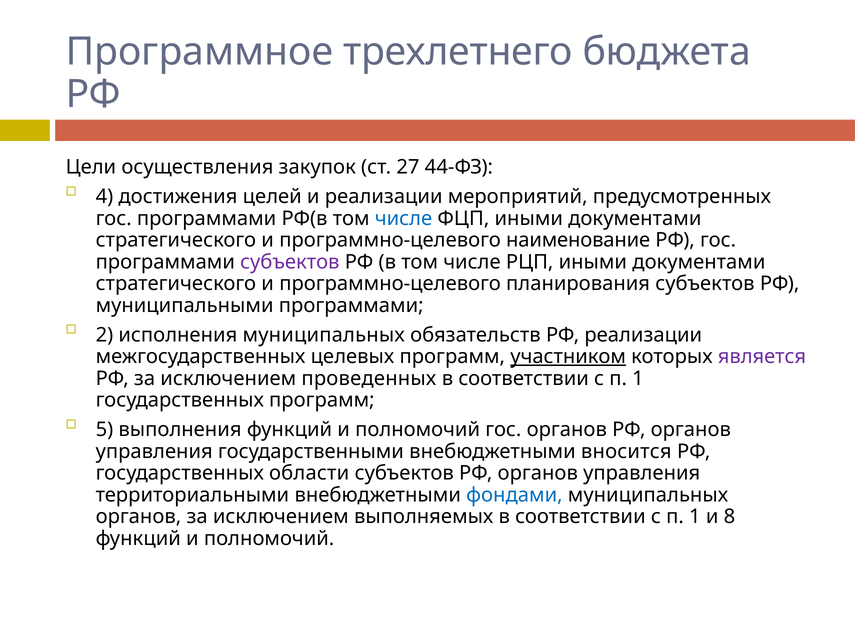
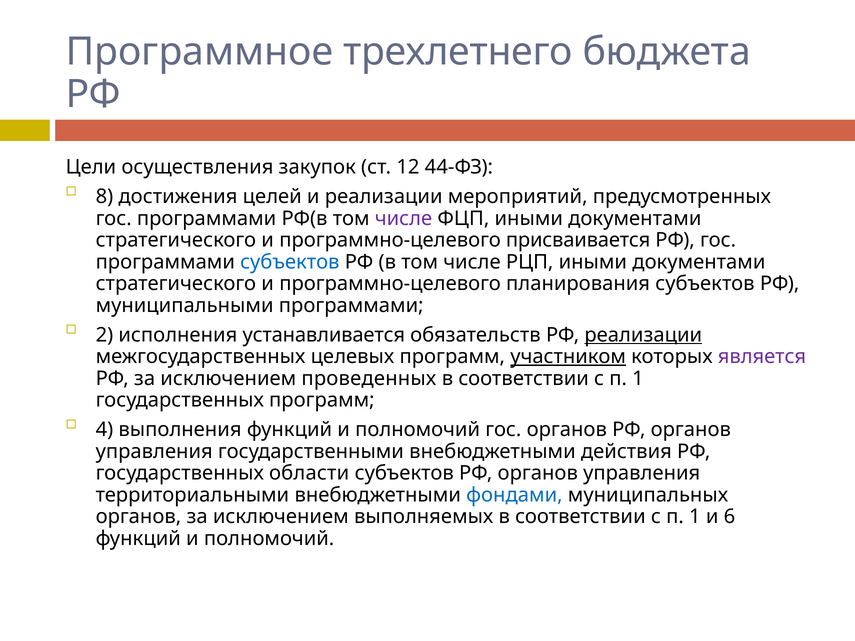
27: 27 -> 12 (408, 167)
4: 4 -> 8 (104, 197)
числе colour: blue -> purple (404, 218)
наименование: наименование -> присваивается (578, 240)
субъектов colour: purple -> blue (290, 262)
исполнения муниципальных: муниципальных -> устанавливается (324, 335)
реализации underline: none -> present (643, 335)
5: 5 -> 4 (104, 430)
вносится: вносится -> действия (626, 452)
8: 8 -> 6 (729, 517)
